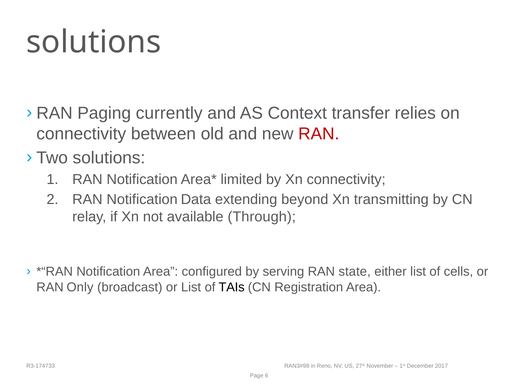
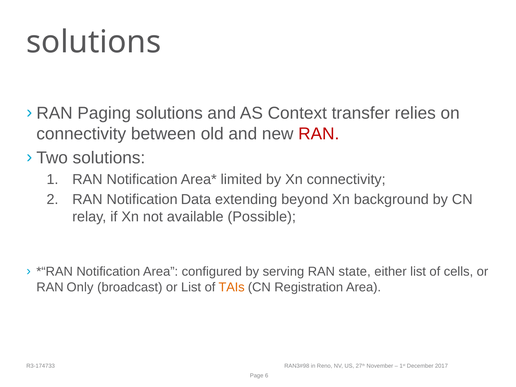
Paging currently: currently -> solutions (169, 113)
transmitting: transmitting -> background (391, 199)
Through: Through -> Possible (262, 217)
TAIs colour: black -> orange (232, 287)
